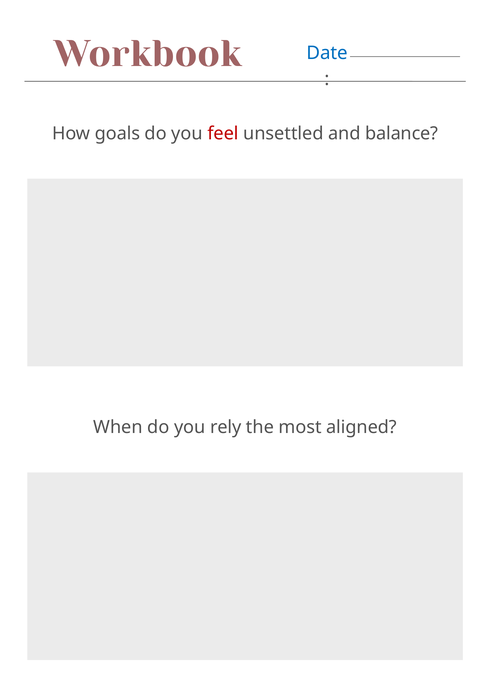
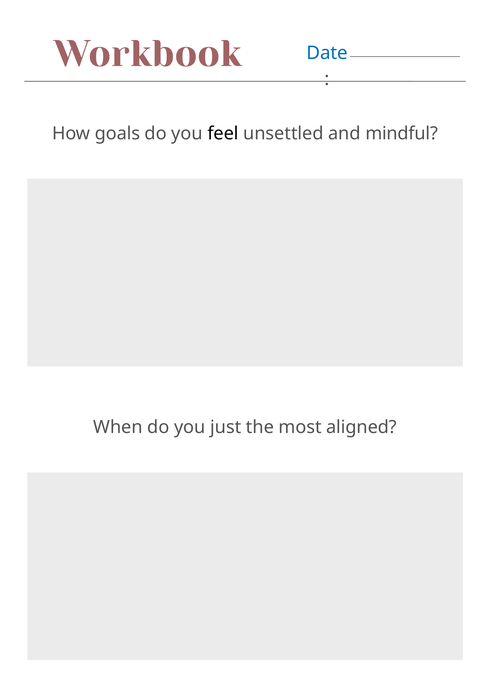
feel colour: red -> black (223, 133)
balance: balance -> mindful (402, 133)
rely: rely -> just (226, 427)
